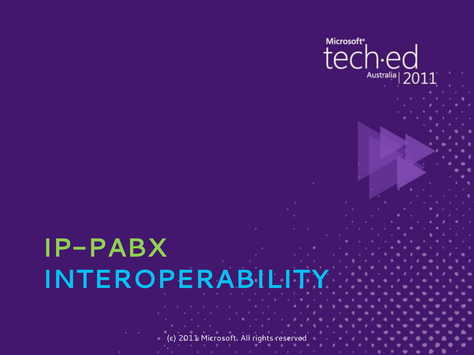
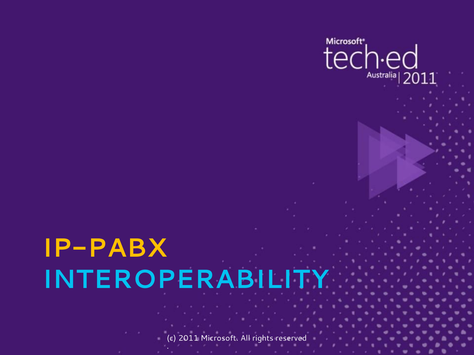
IP-PABX colour: light green -> yellow (104, 248)
